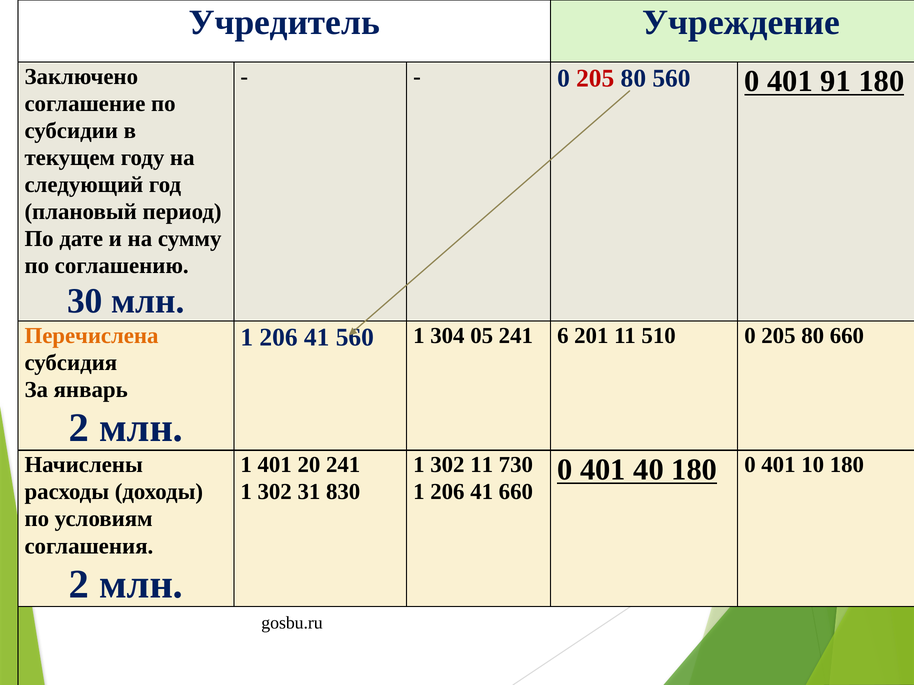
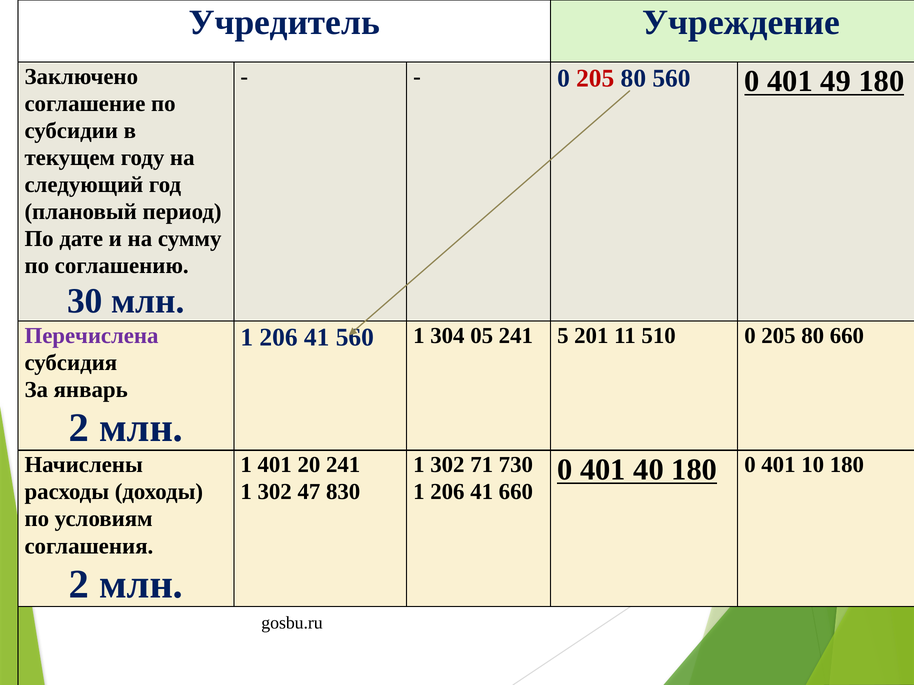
91: 91 -> 49 (836, 81)
Перечислена colour: orange -> purple (92, 336)
6: 6 -> 5 (563, 336)
302 11: 11 -> 71 (482, 465)
31: 31 -> 47 (309, 492)
